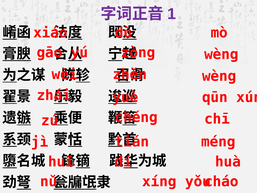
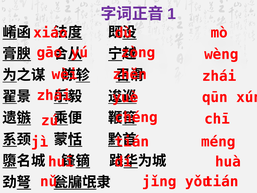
wèng: wèng -> zhái (219, 76)
xíng: xíng -> jǐng (159, 181)
cháo: cháo -> tián (221, 181)
